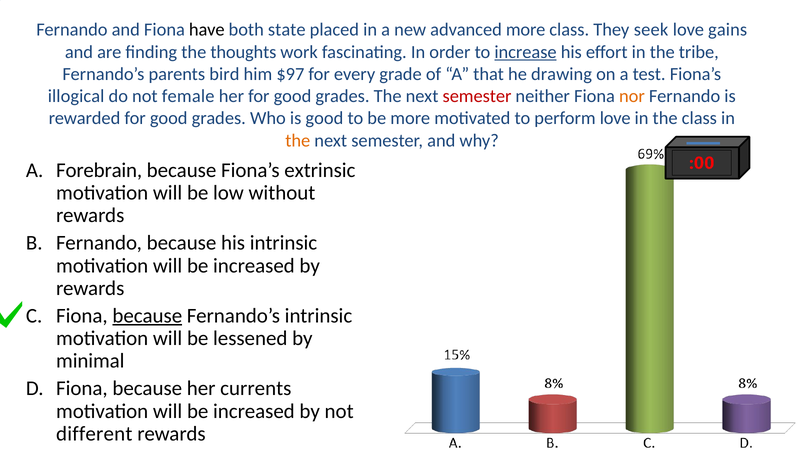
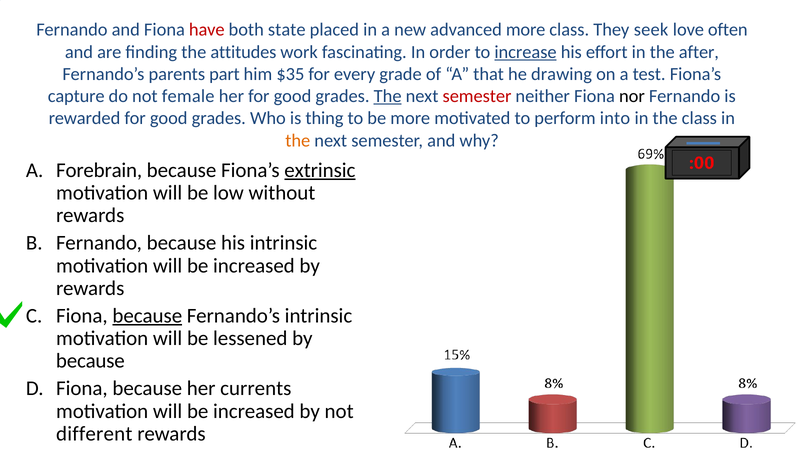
have colour: black -> red (207, 30)
gains: gains -> often (728, 30)
thoughts: thoughts -> attitudes (243, 52)
tribe: tribe -> after (699, 52)
bird: bird -> part (225, 74)
$97: $97 -> $35 (290, 74)
illogical: illogical -> capture (76, 96)
The underline: none -> present (388, 96)
nor colour: orange -> black (632, 96)
is good: good -> thing (324, 118)
perform love: love -> into (615, 118)
extrinsic underline: none -> present (320, 170)
minimal: minimal -> because (90, 361)
